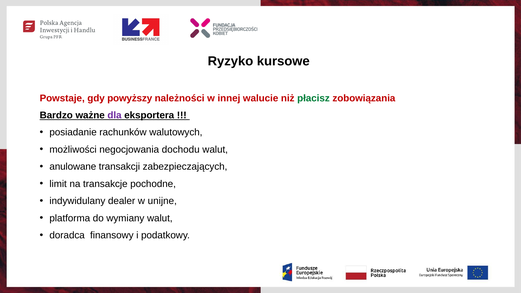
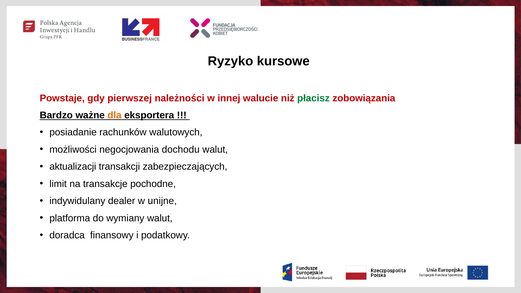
powyższy: powyższy -> pierwszej (130, 98)
dla colour: purple -> orange (115, 115)
anulowane: anulowane -> aktualizacji (73, 167)
